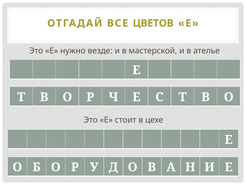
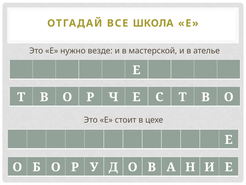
ЦВЕТОВ: ЦВЕТОВ -> ШКОЛА (153, 23)
